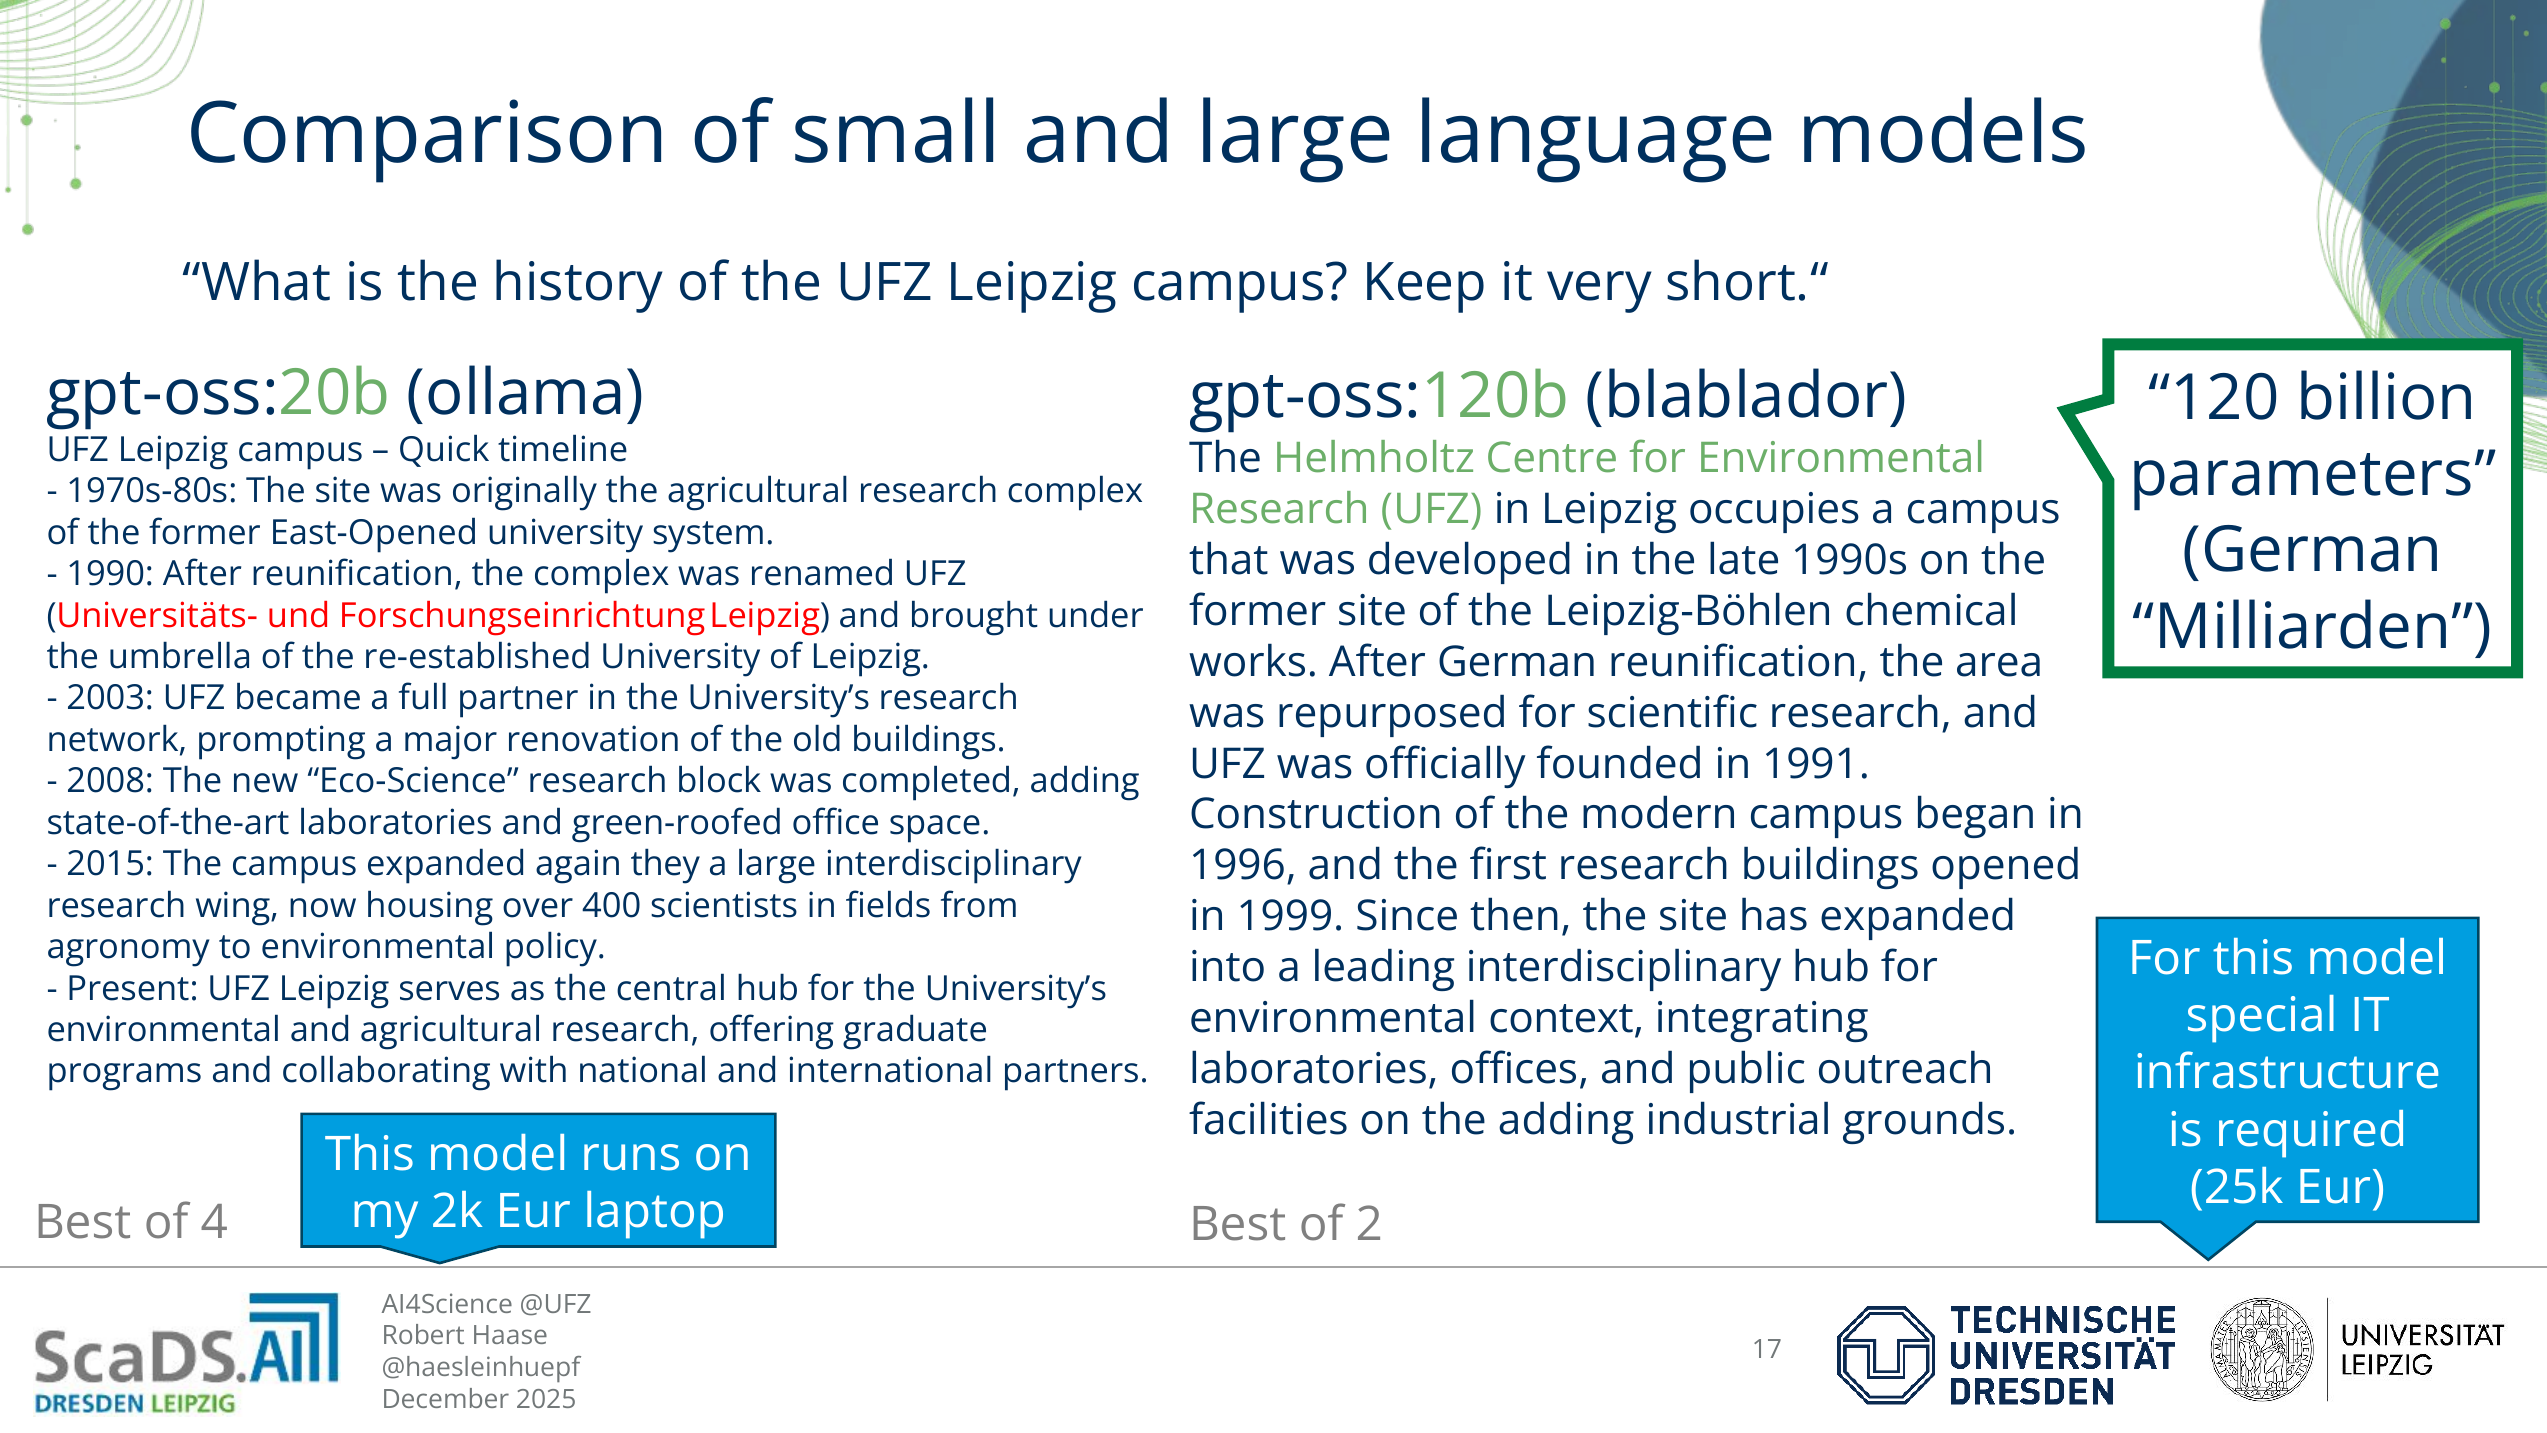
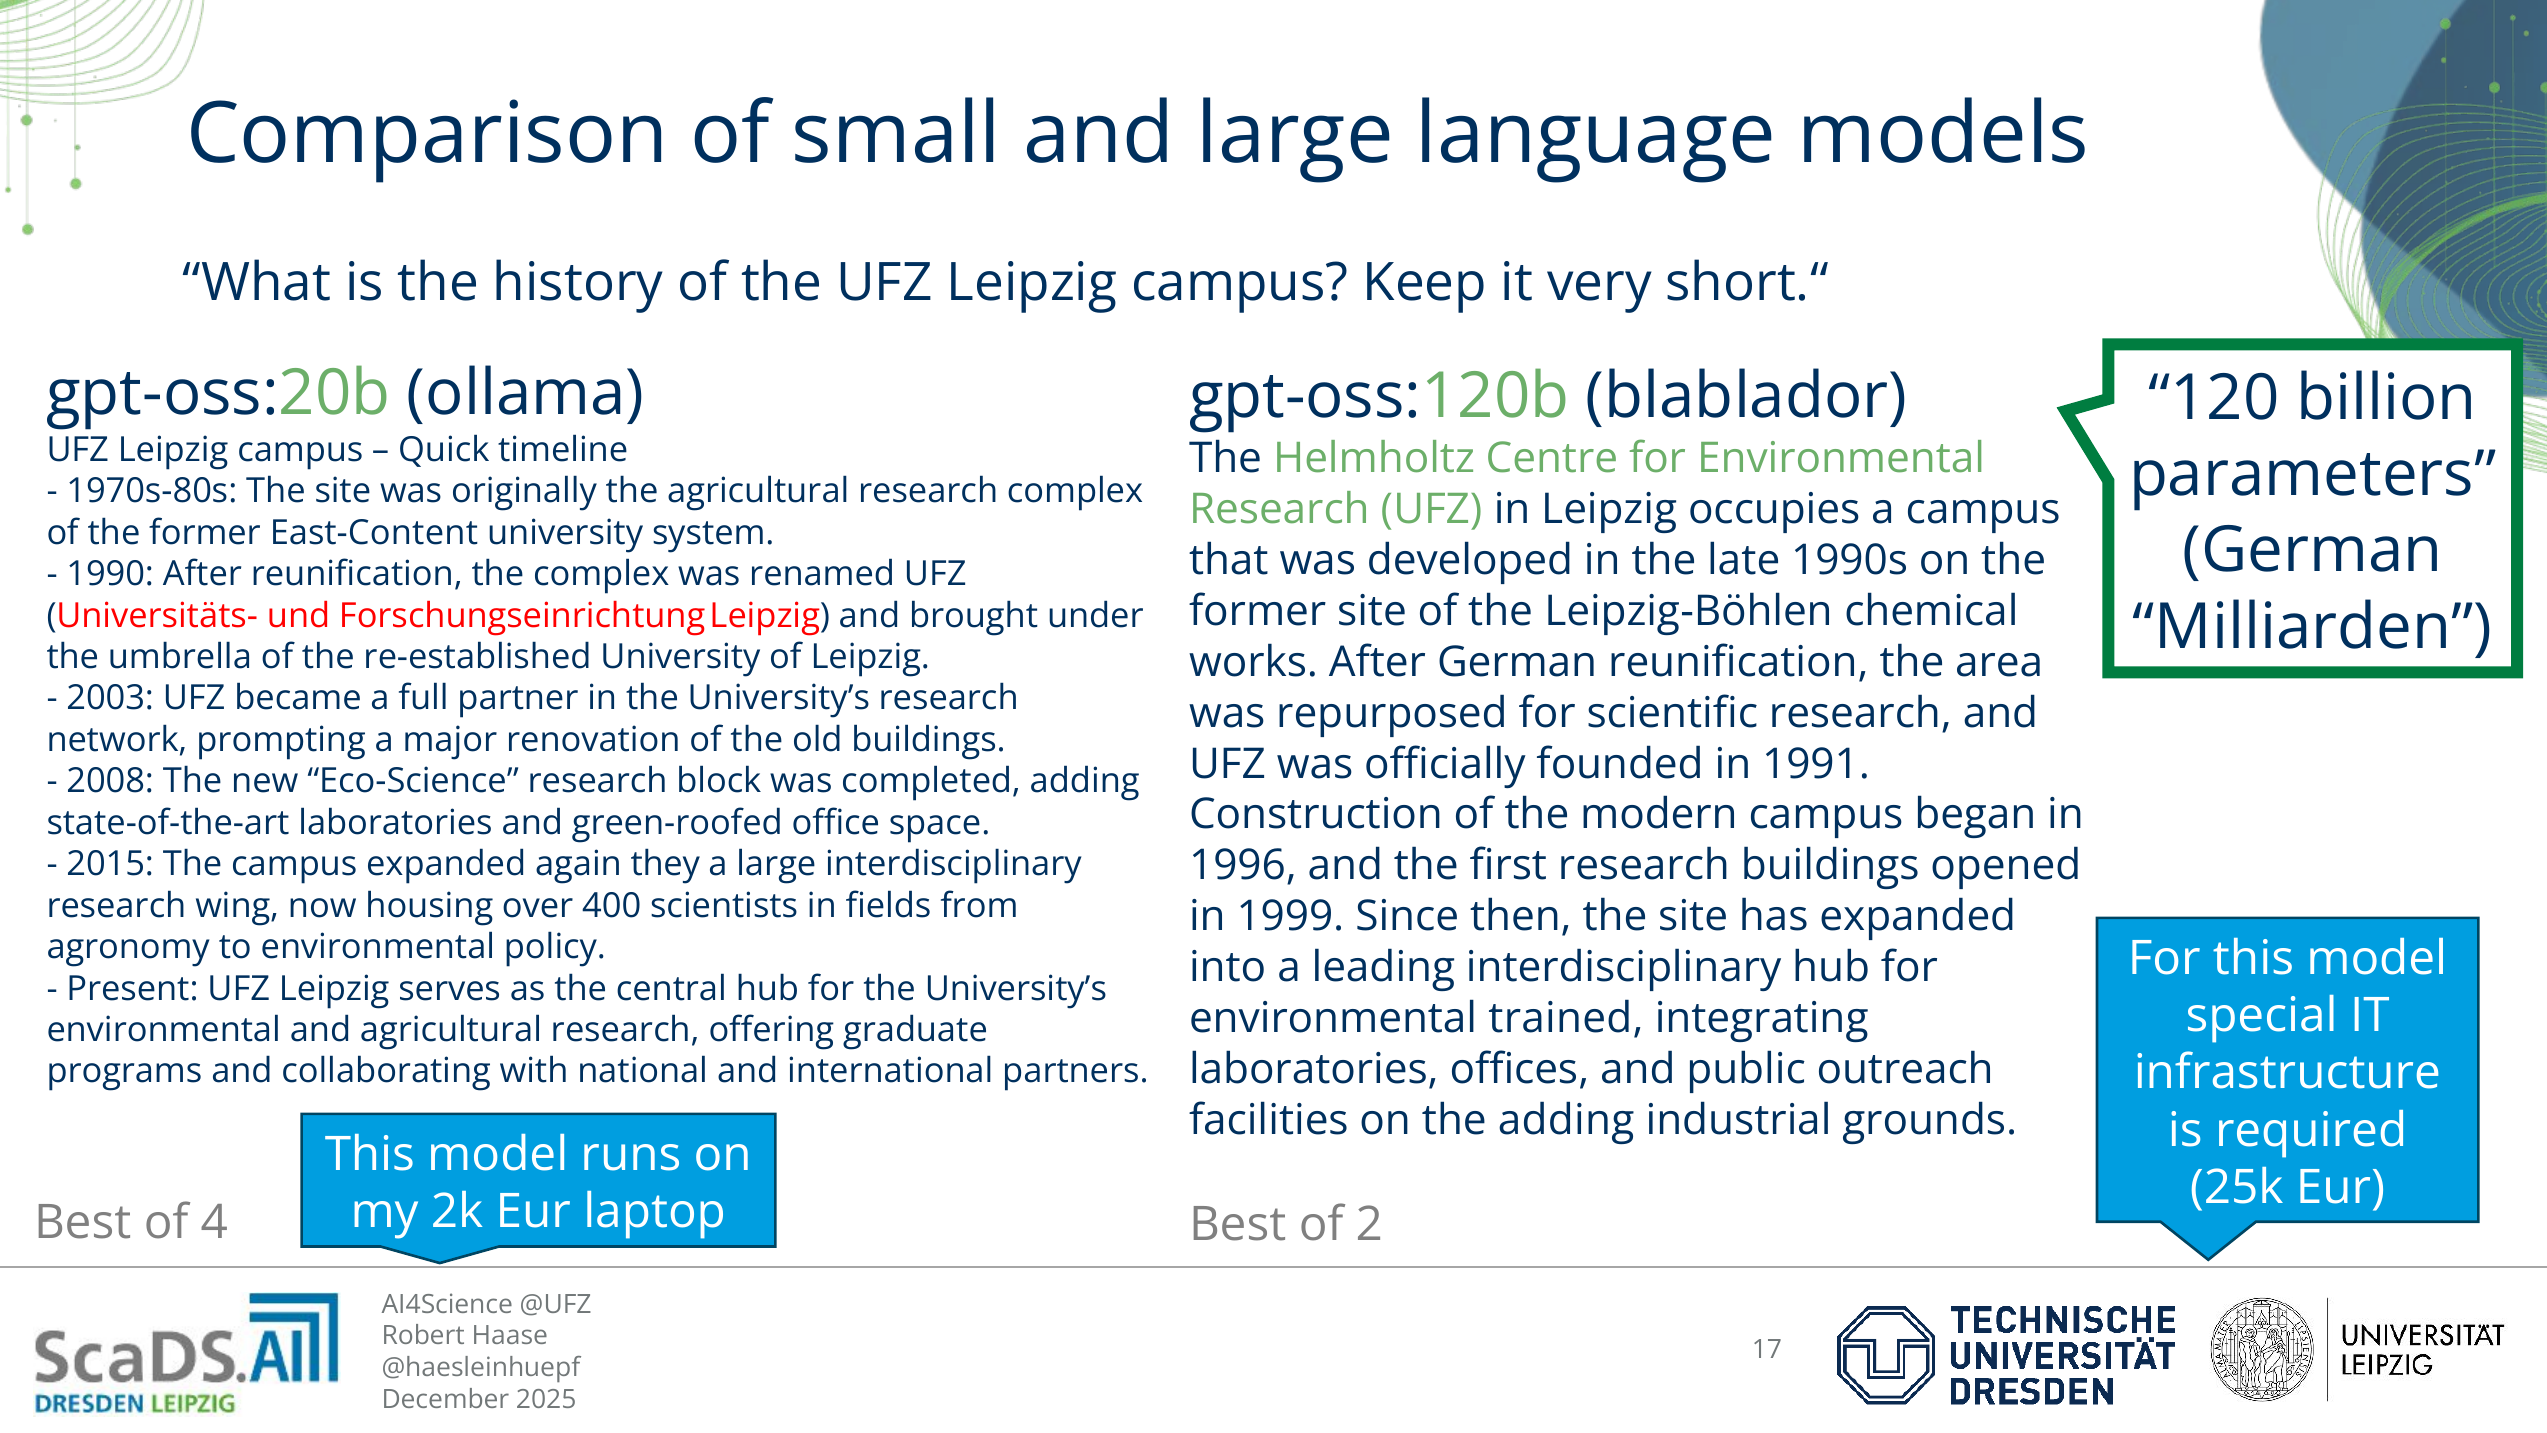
Opened: Opened -> Content (413, 533)
context: context -> trained (1566, 1018)
